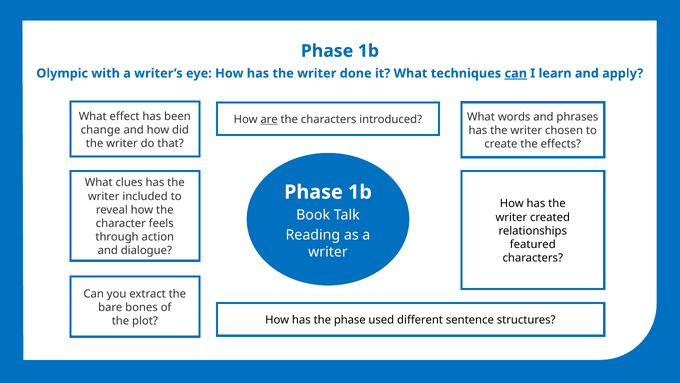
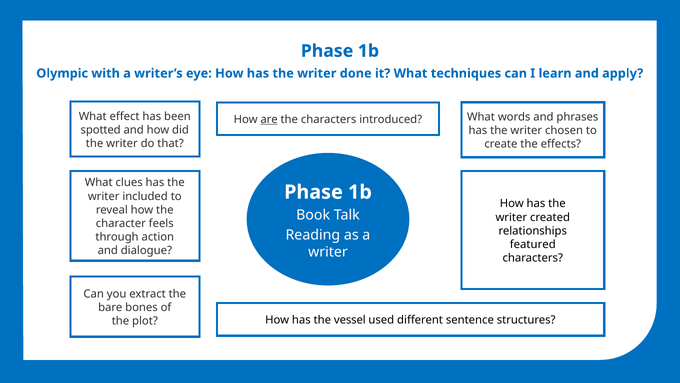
can underline: present -> none (516, 73)
change: change -> spotted (101, 130)
the phase: phase -> vessel (350, 320)
